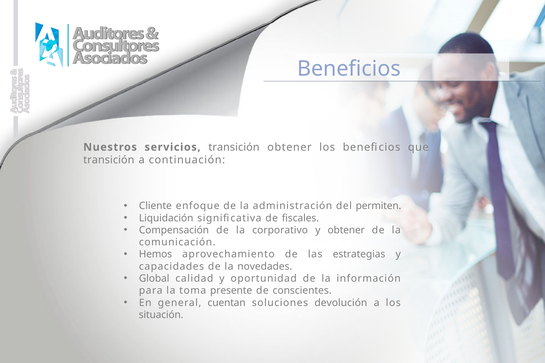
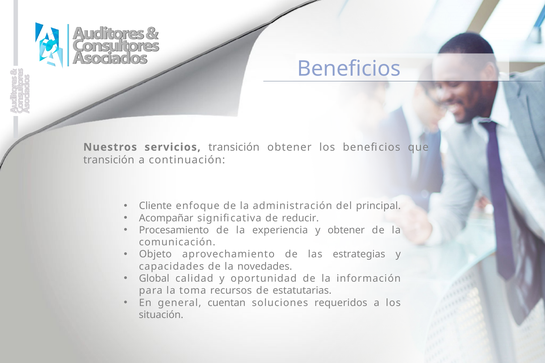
permiten: permiten -> principal (378, 206)
Liquidación: Liquidación -> Acompañar (166, 218)
fiscales: fiscales -> reducir (300, 218)
Compensación: Compensación -> Procesamiento (174, 230)
corporativo: corporativo -> experiencia (280, 230)
Hemos: Hemos -> Objeto (155, 255)
presente: presente -> recursos (231, 291)
conscientes: conscientes -> estatutarias (302, 291)
devolución: devolución -> requeridos (341, 303)
